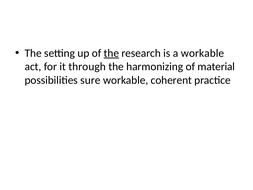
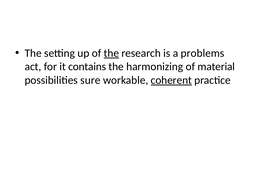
a workable: workable -> problems (203, 53)
through: through -> contains (87, 67)
coherent underline: none -> present (171, 80)
